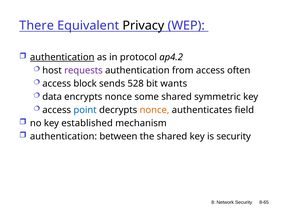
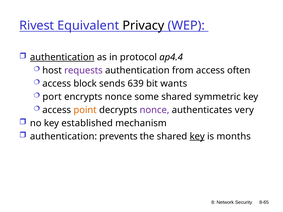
There: There -> Rivest (37, 26)
ap4.2: ap4.2 -> ap4.4 (171, 57)
528: 528 -> 639 (136, 84)
data: data -> port (52, 97)
point colour: blue -> orange (85, 110)
nonce colour: orange -> purple (155, 110)
field: field -> very (244, 110)
between: between -> prevents (118, 136)
key underline: none -> present (197, 136)
is security: security -> months (234, 136)
